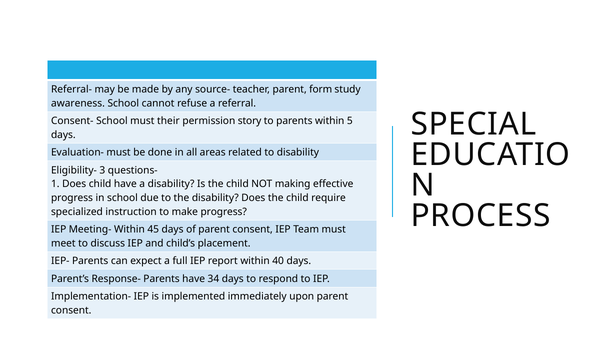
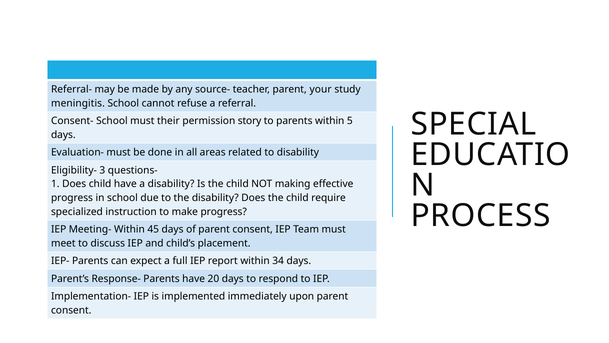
form: form -> your (321, 89)
awareness: awareness -> meningitis (78, 103)
40: 40 -> 34 (278, 261)
34: 34 -> 20 (213, 278)
